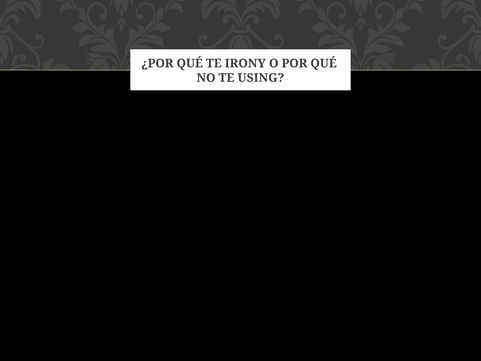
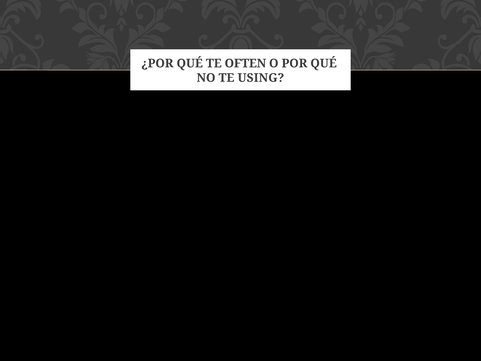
IRONY: IRONY -> OFTEN (245, 63)
